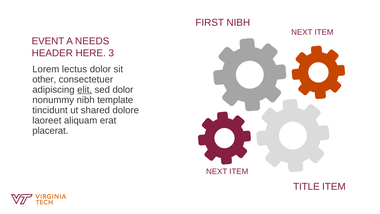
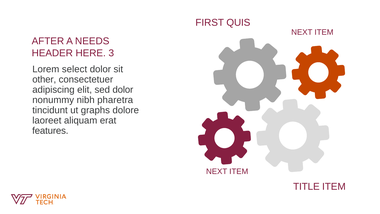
FIRST NIBH: NIBH -> QUIS (238, 23)
EVENT: EVENT -> AFTER (48, 41)
lectus: lectus -> select (75, 69)
elit underline: present -> none (85, 90)
template: template -> pharetra (115, 100)
shared: shared -> graphs (95, 110)
placerat: placerat -> features (50, 131)
